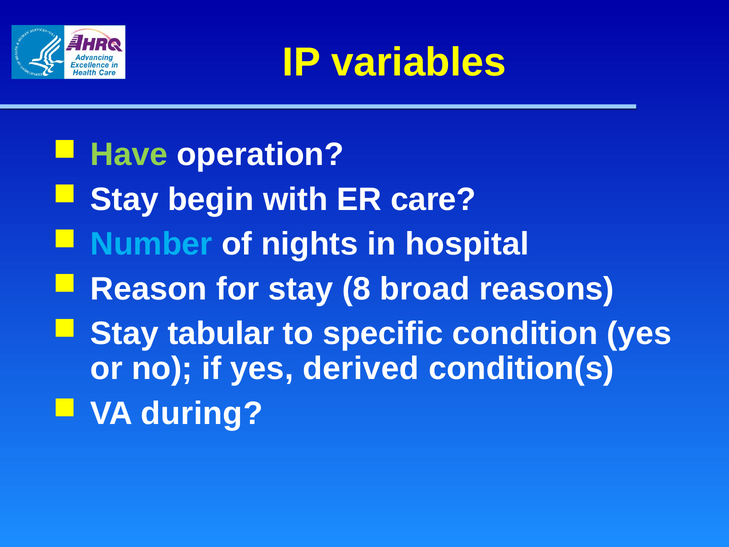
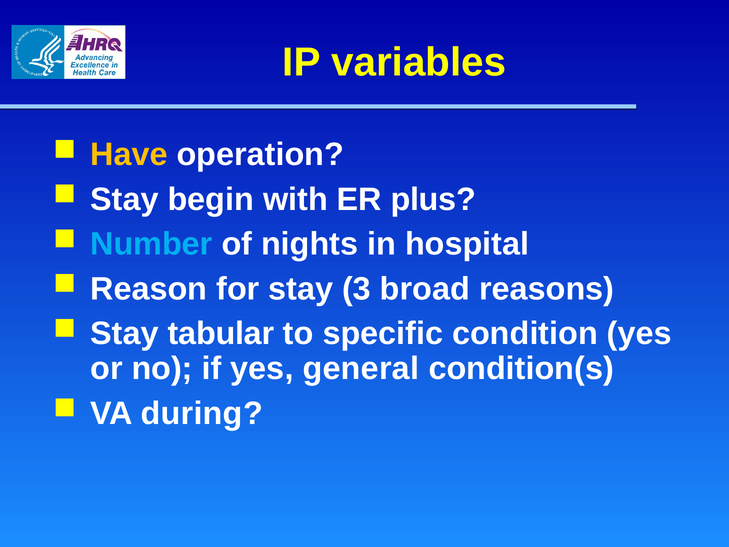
Have colour: light green -> yellow (129, 155)
care: care -> plus (433, 199)
8: 8 -> 3 (357, 289)
derived: derived -> general (361, 369)
